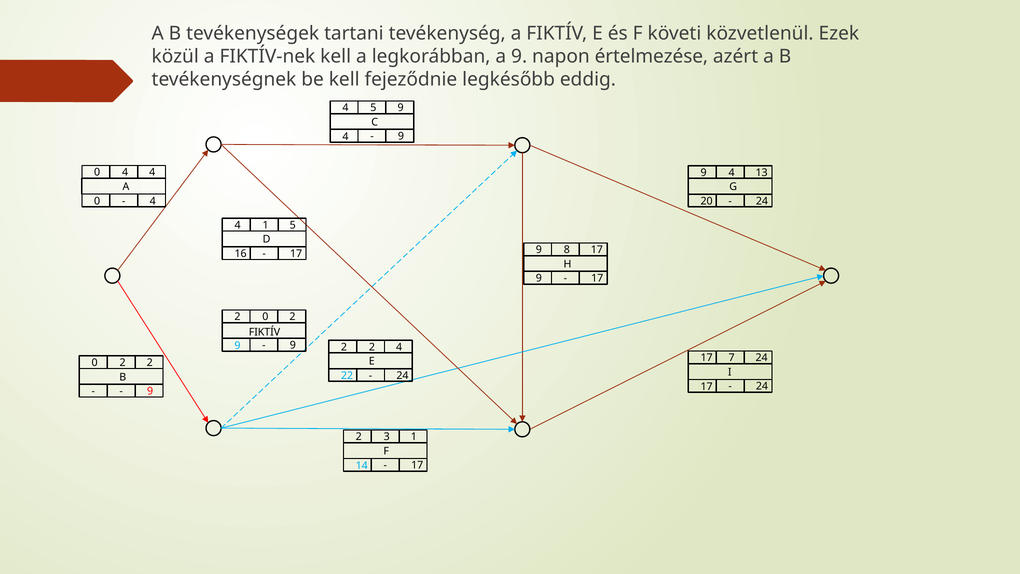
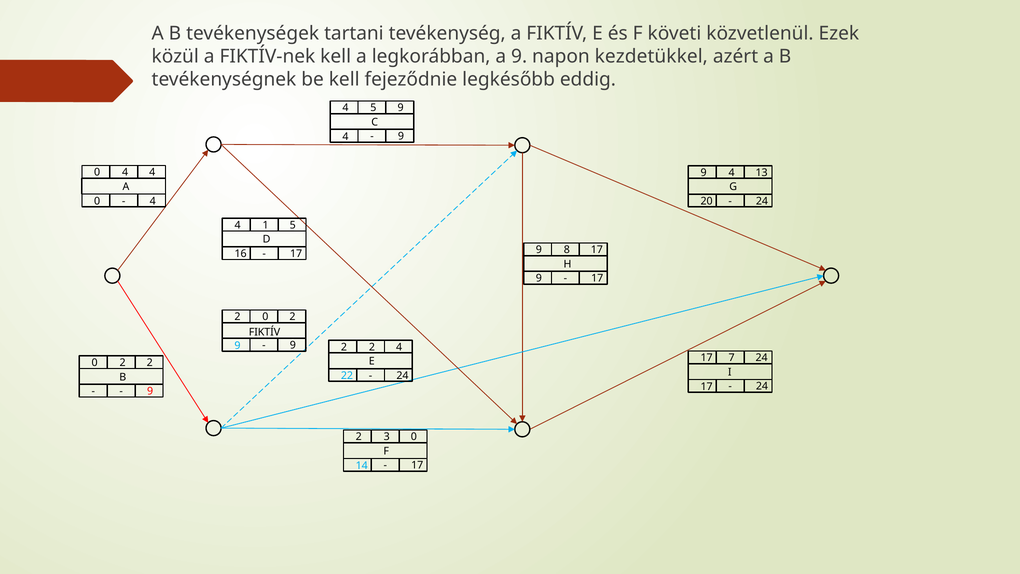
értelmezése: értelmezése -> kezdetükkel (651, 56)
3 1: 1 -> 0 (414, 437)
